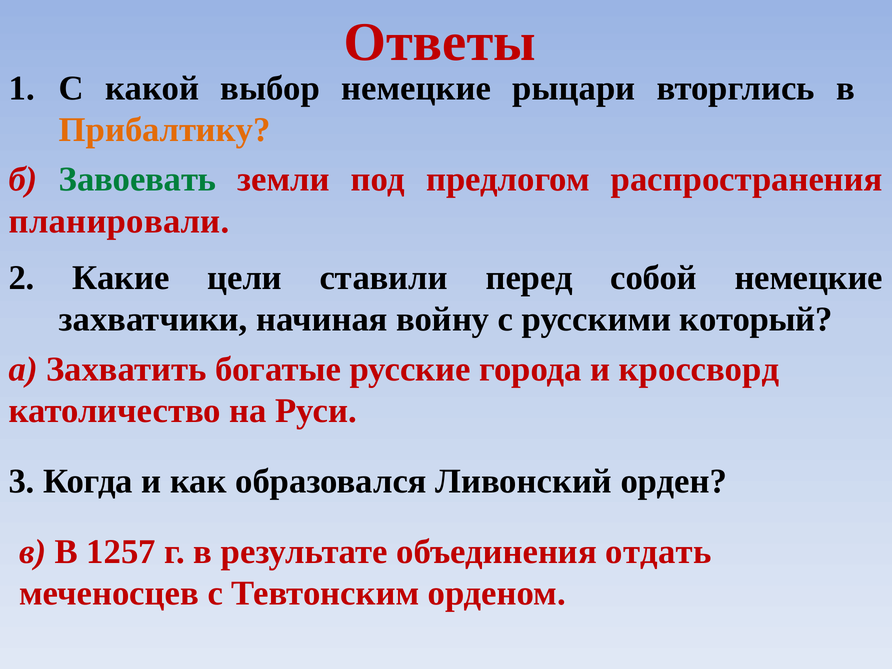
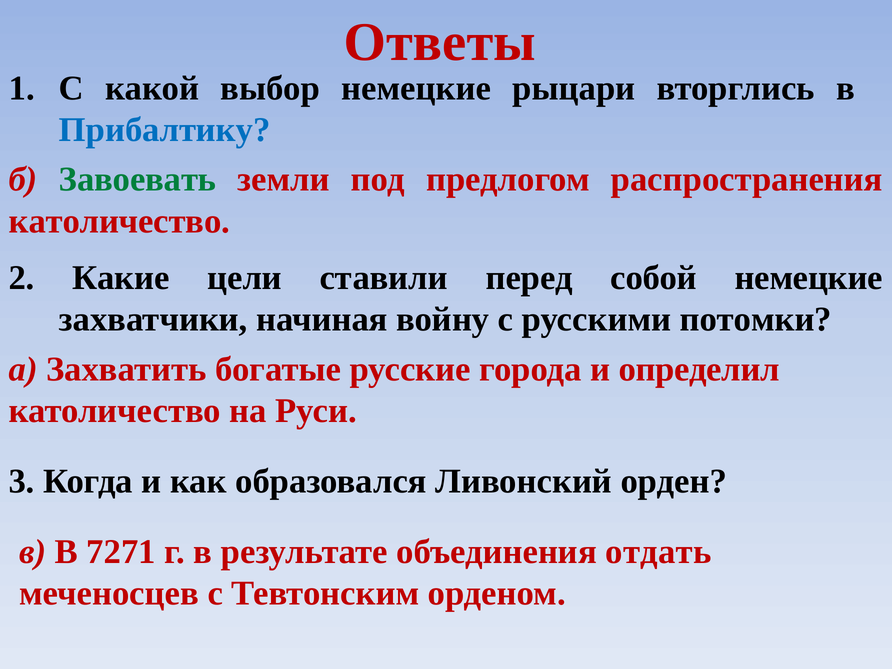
Прибалтику colour: orange -> blue (165, 130)
планировали: планировали -> католичество (119, 221)
который: который -> потомки (756, 319)
кроссворд: кроссворд -> определил (699, 369)
1257: 1257 -> 7271 (121, 552)
